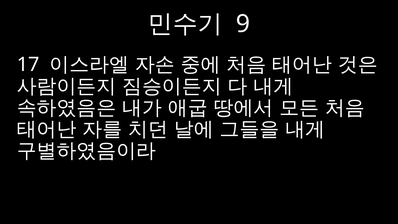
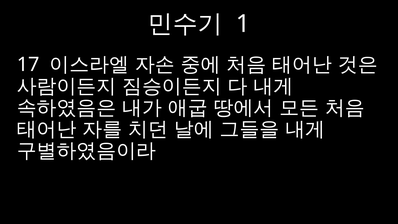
9: 9 -> 1 (243, 24)
